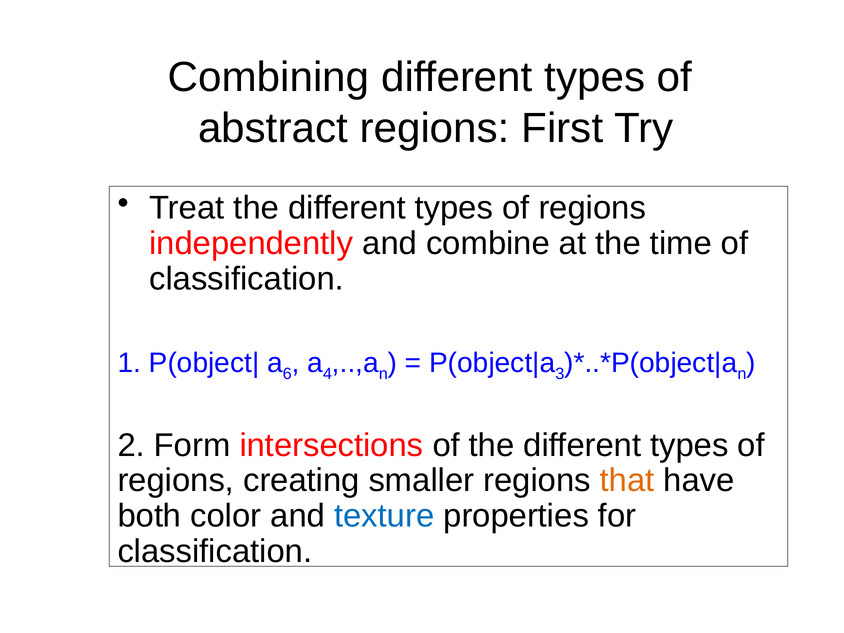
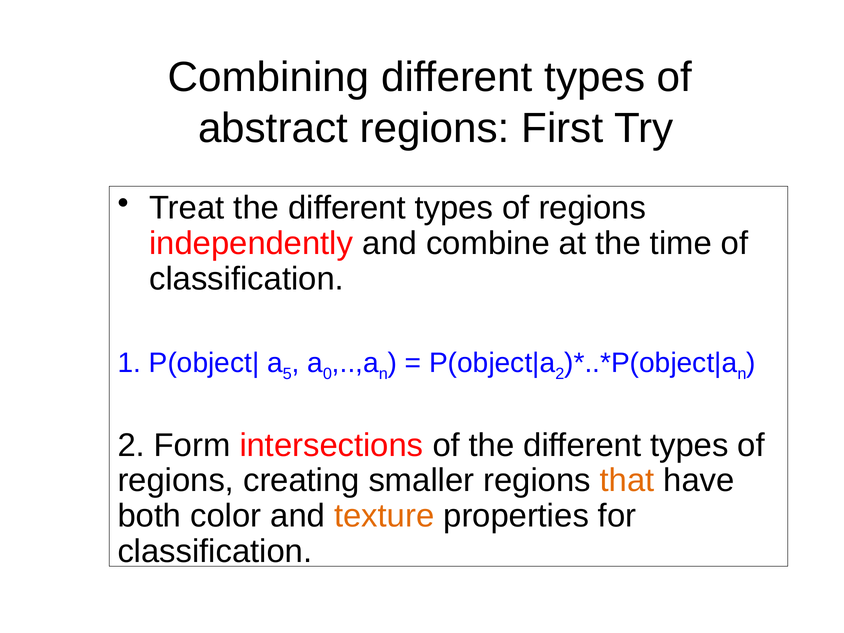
6: 6 -> 5 (287, 374)
4: 4 -> 0 (328, 374)
3: 3 -> 2 (560, 374)
texture colour: blue -> orange (384, 516)
